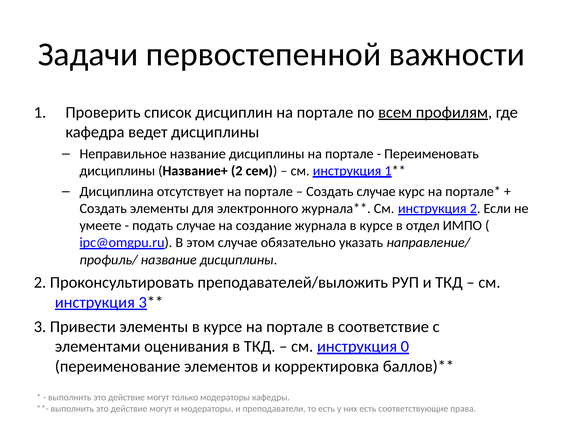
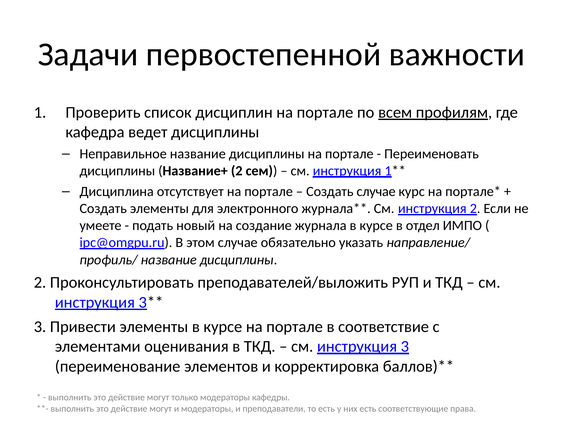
подать случае: случае -> новый (196, 226)
инструкция 0: 0 -> 3 (405, 347)
